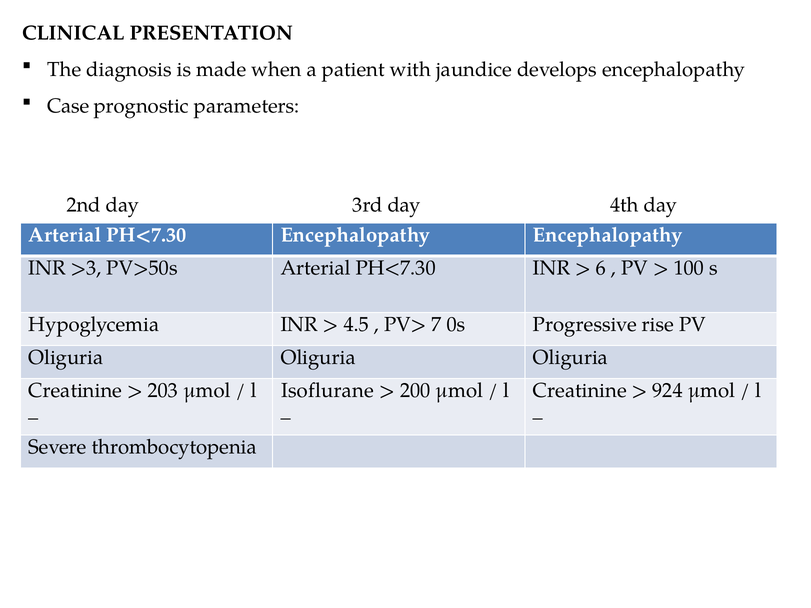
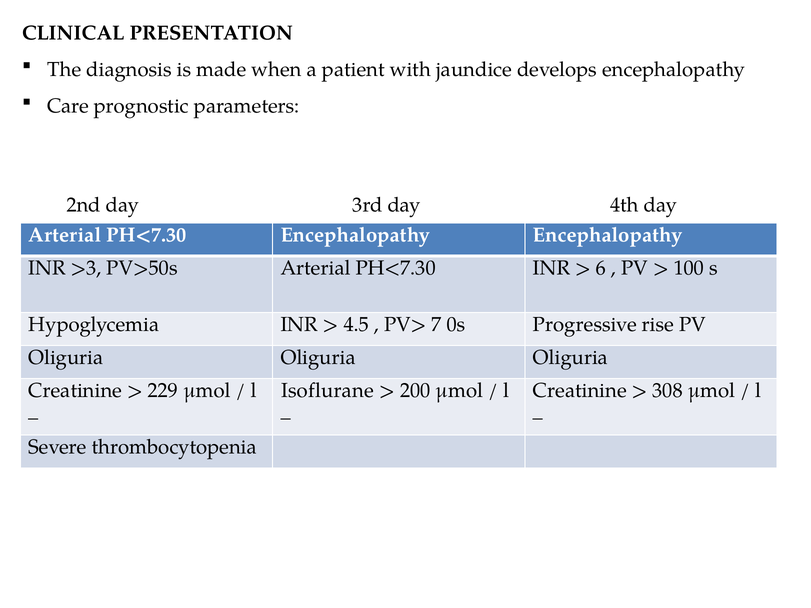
Case: Case -> Care (68, 106)
203: 203 -> 229 (163, 391)
924: 924 -> 308 (668, 391)
